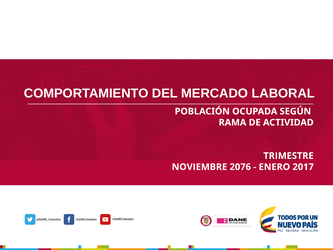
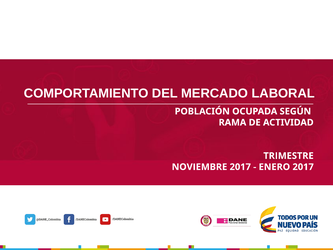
NOVIEMBRE 2076: 2076 -> 2017 (240, 167)
